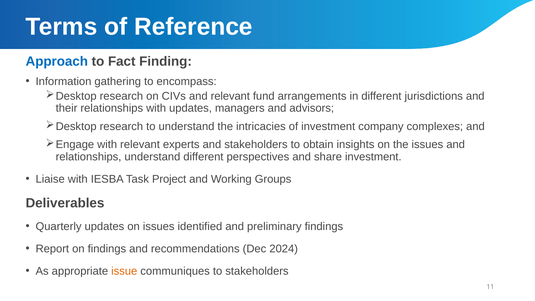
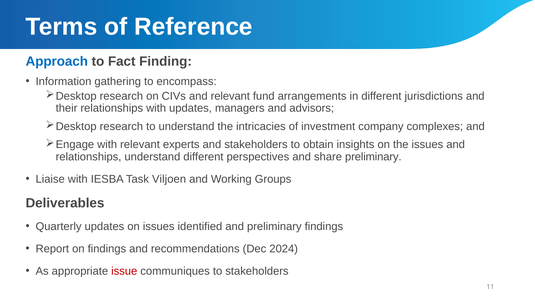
share investment: investment -> preliminary (373, 157)
Project: Project -> Viljoen (169, 179)
issue colour: orange -> red (124, 271)
